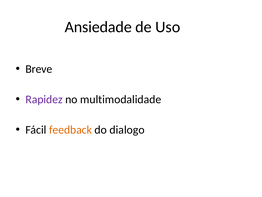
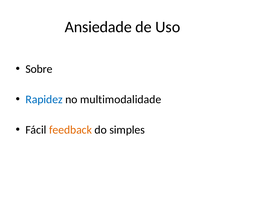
Breve: Breve -> Sobre (39, 69)
Rapidez colour: purple -> blue (44, 99)
dialogo: dialogo -> simples (127, 130)
